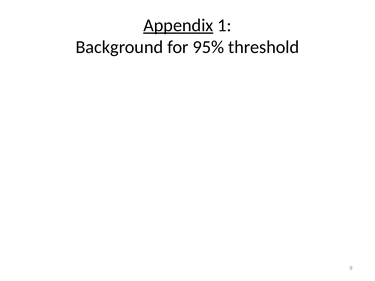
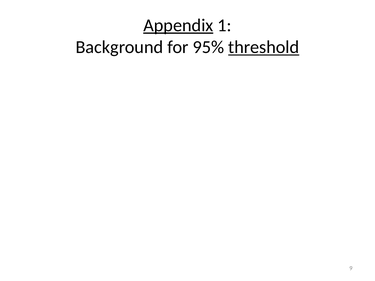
threshold underline: none -> present (264, 47)
